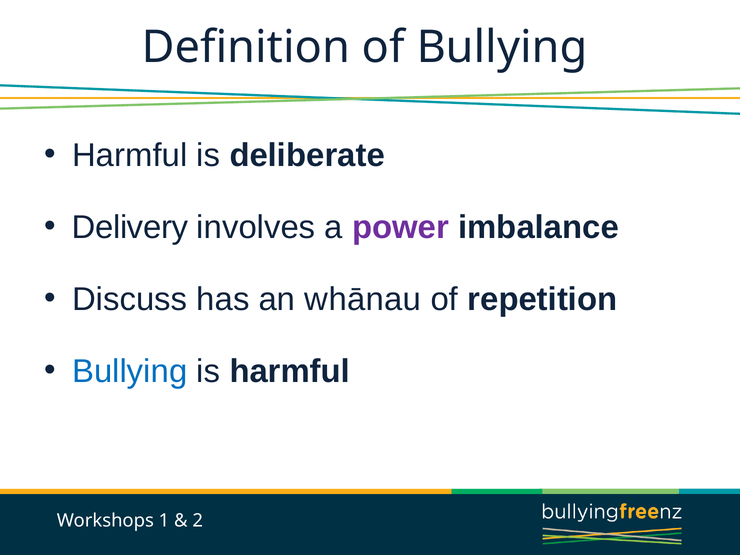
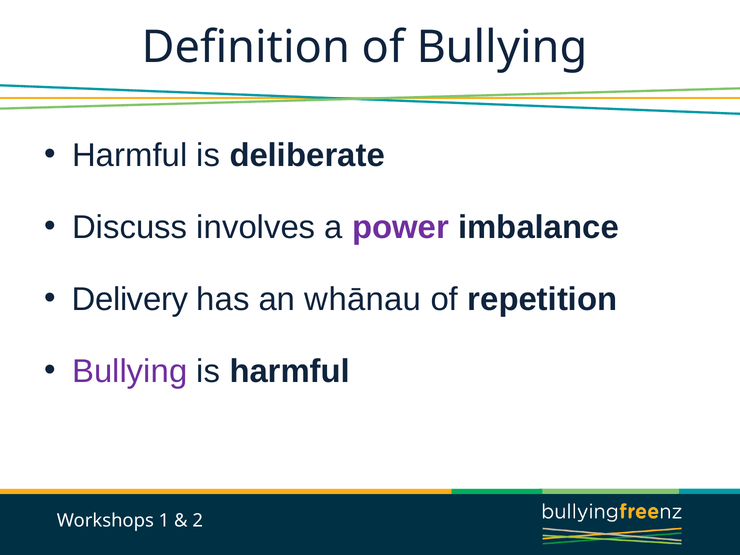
Delivery: Delivery -> Discuss (130, 227)
Discuss: Discuss -> Delivery (130, 299)
Bullying colour: blue -> purple (130, 371)
